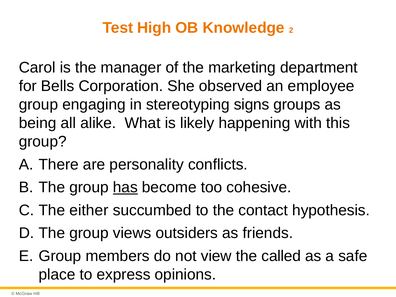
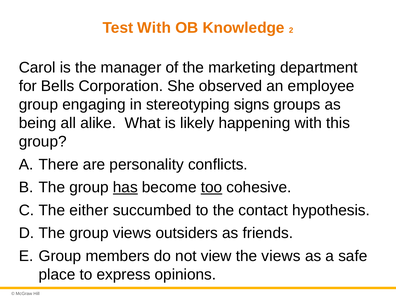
Test High: High -> With (154, 28)
too underline: none -> present (212, 187)
the called: called -> views (281, 256)
